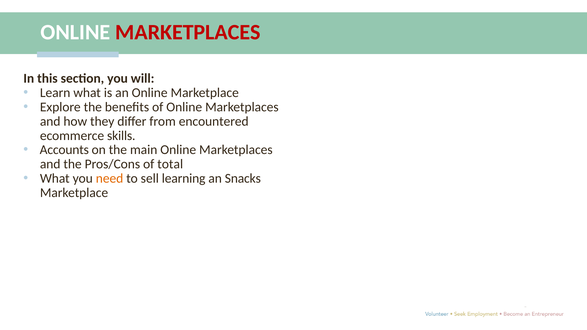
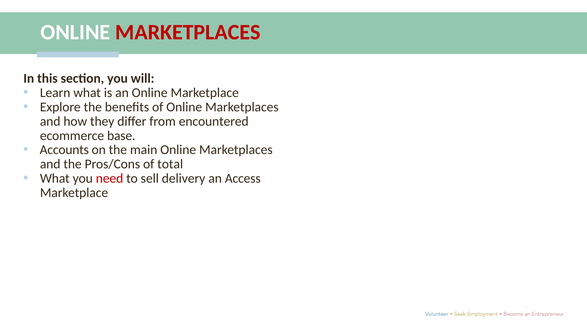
skills: skills -> base (121, 136)
need colour: orange -> red (110, 179)
learning: learning -> delivery (184, 179)
Snacks: Snacks -> Access (243, 179)
